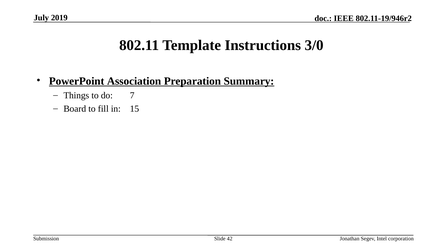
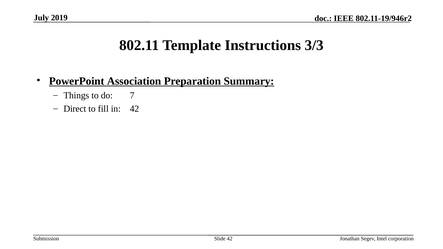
3/0: 3/0 -> 3/3 (314, 45)
Board: Board -> Direct (75, 109)
in 15: 15 -> 42 (134, 109)
